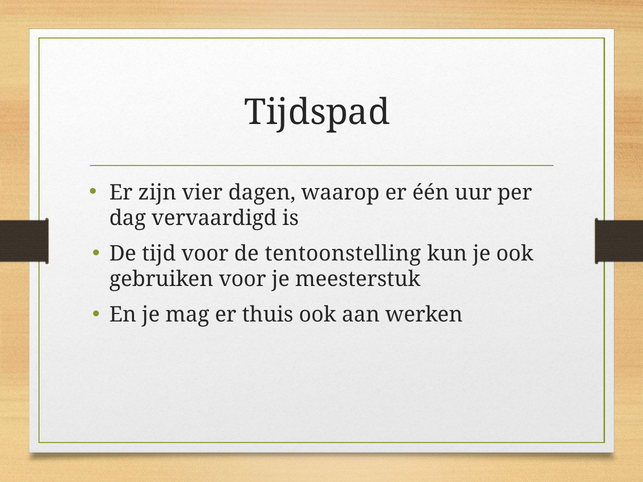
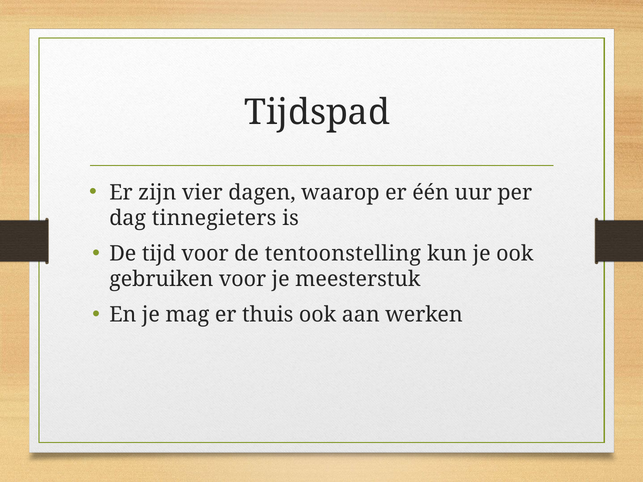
vervaardigd: vervaardigd -> tinnegieters (214, 218)
